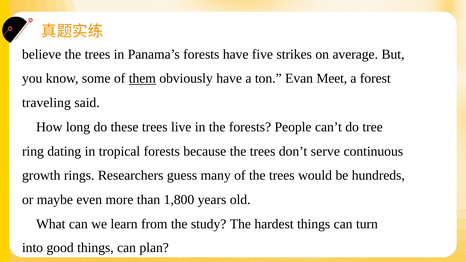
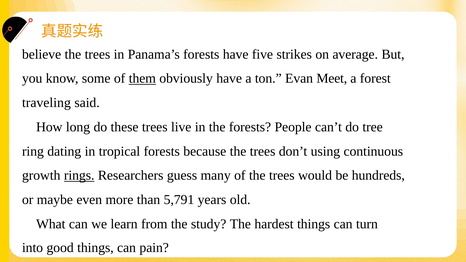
serve: serve -> using (325, 151)
rings underline: none -> present (79, 176)
1,800: 1,800 -> 5,791 (179, 200)
plan: plan -> pain (154, 248)
